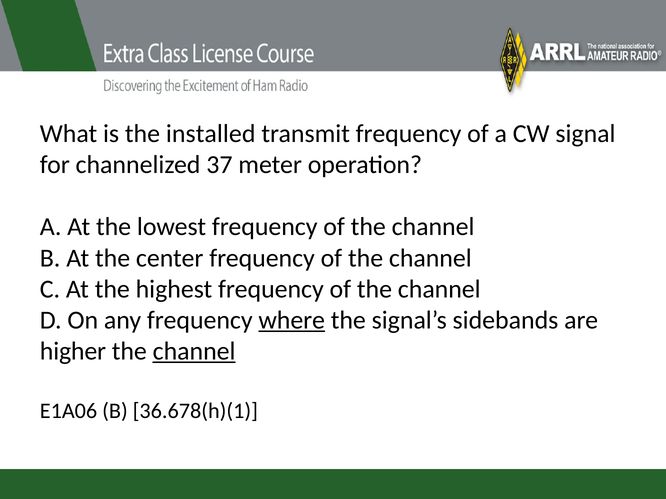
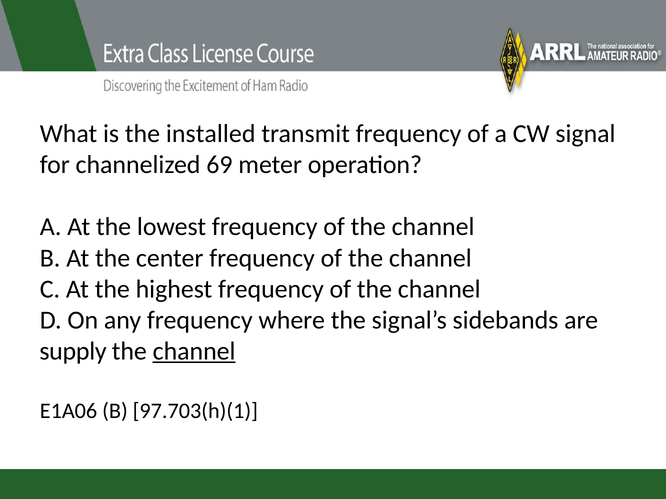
37: 37 -> 69 (219, 165)
where underline: present -> none (292, 320)
higher: higher -> supply (73, 352)
36.678(h)(1: 36.678(h)(1 -> 97.703(h)(1 (195, 411)
